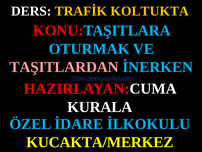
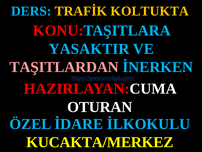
DERS colour: white -> light blue (31, 11)
OTURMAK: OTURMAK -> YASAKTIR (89, 49)
KURALA: KURALA -> OTURAN (100, 107)
